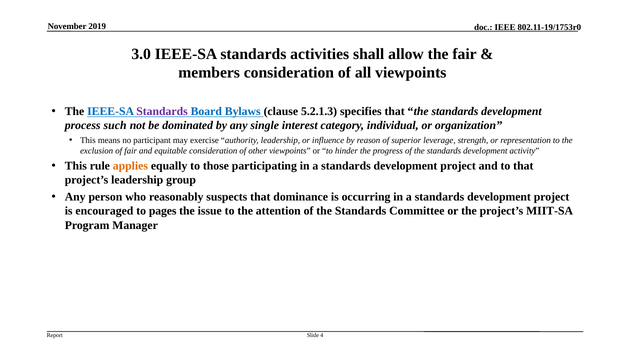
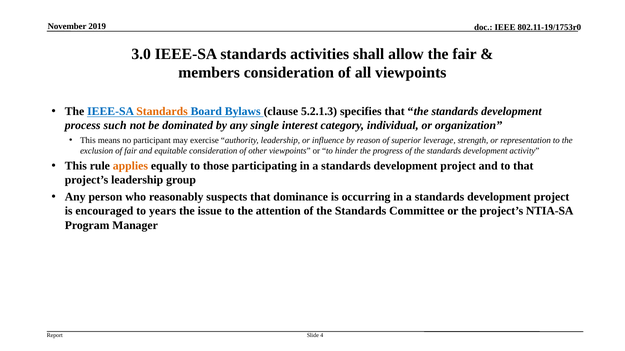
Standards colour: purple -> orange (162, 112)
pages: pages -> years (163, 211)
MIIT-SA: MIIT-SA -> NTIA-SA (550, 211)
